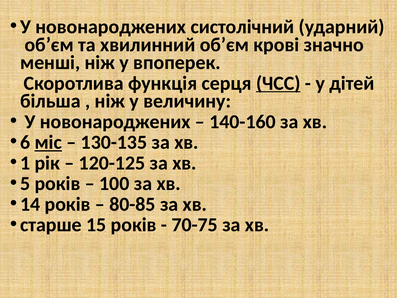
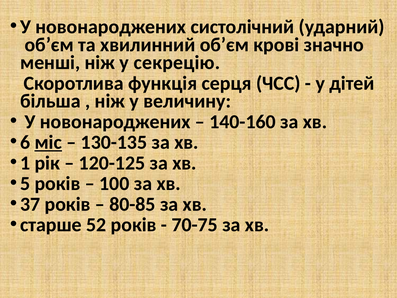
впоперек: впоперек -> секрецію (177, 63)
ЧСС underline: present -> none (278, 83)
14: 14 -> 37 (30, 204)
15: 15 -> 52 (96, 225)
